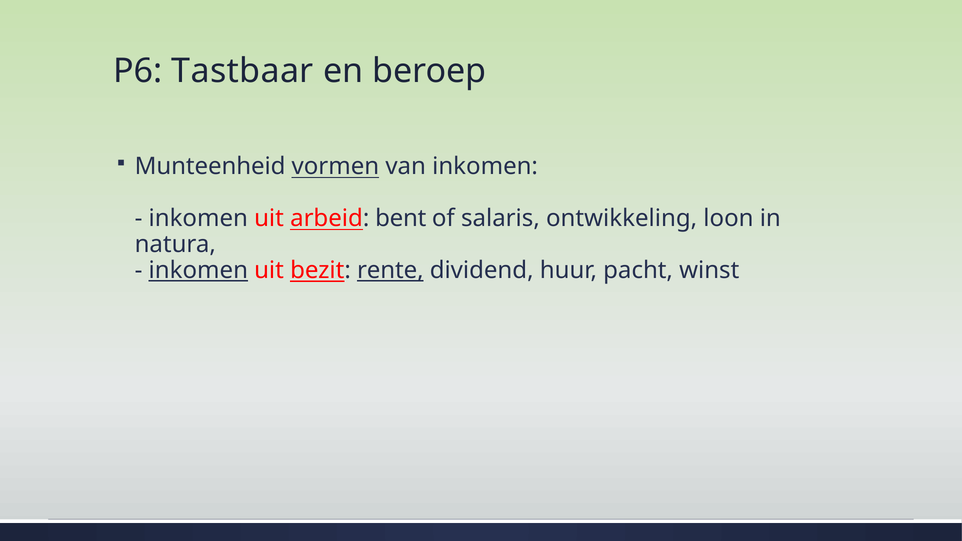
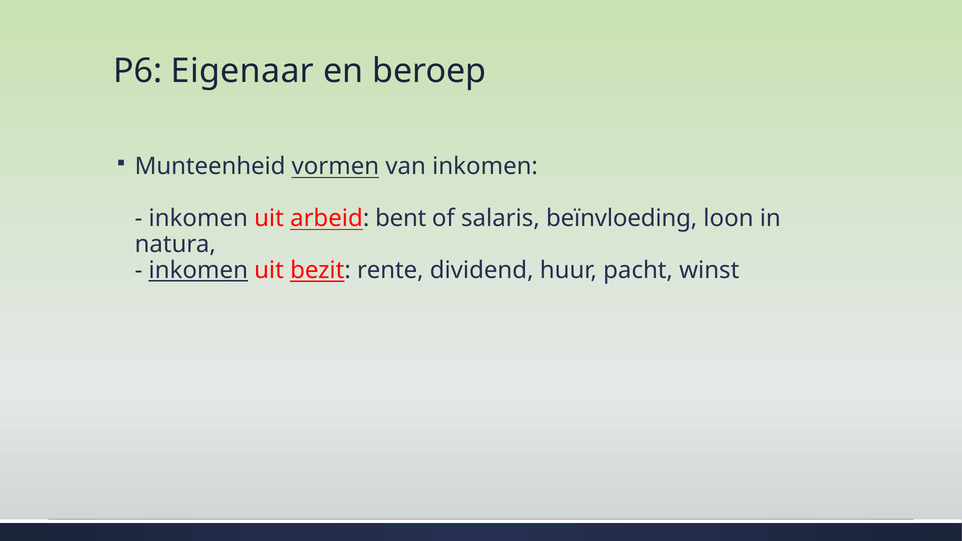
Tastbaar: Tastbaar -> Eigenaar (242, 71)
ontwikkeling: ontwikkeling -> beïnvloeding (622, 218)
rente underline: present -> none (390, 270)
